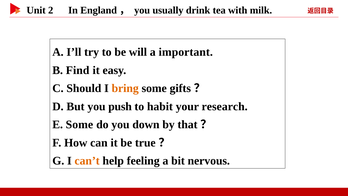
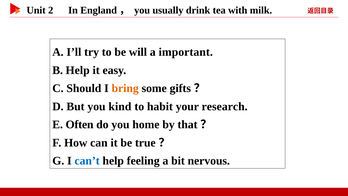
B Find: Find -> Help (78, 70)
push: push -> kind (120, 106)
E Some: Some -> Often (80, 124)
down: down -> home (146, 124)
can’t colour: orange -> blue (87, 161)
